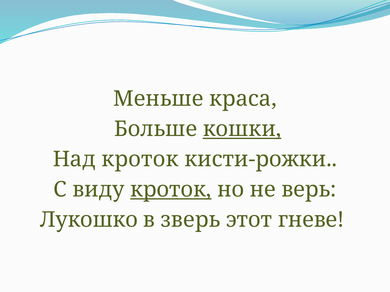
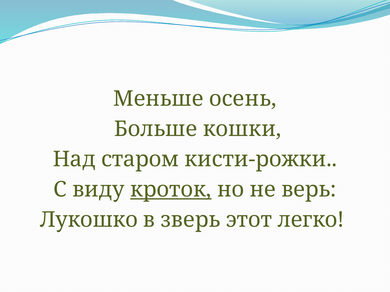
краса: краса -> осень (243, 99)
кошки underline: present -> none (242, 129)
Над кроток: кроток -> старом (140, 160)
гневе: гневе -> легко (311, 220)
